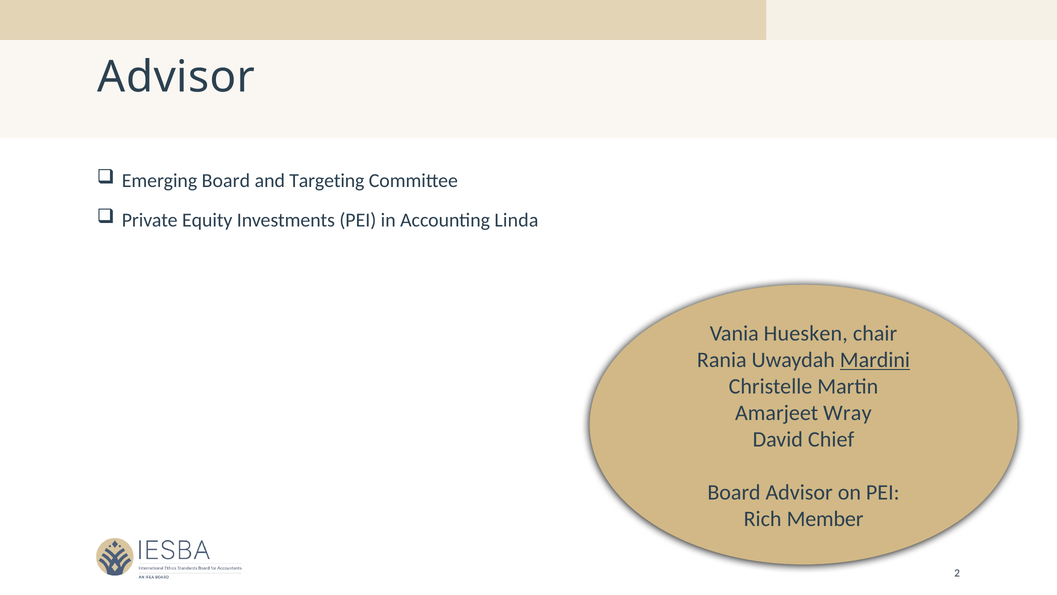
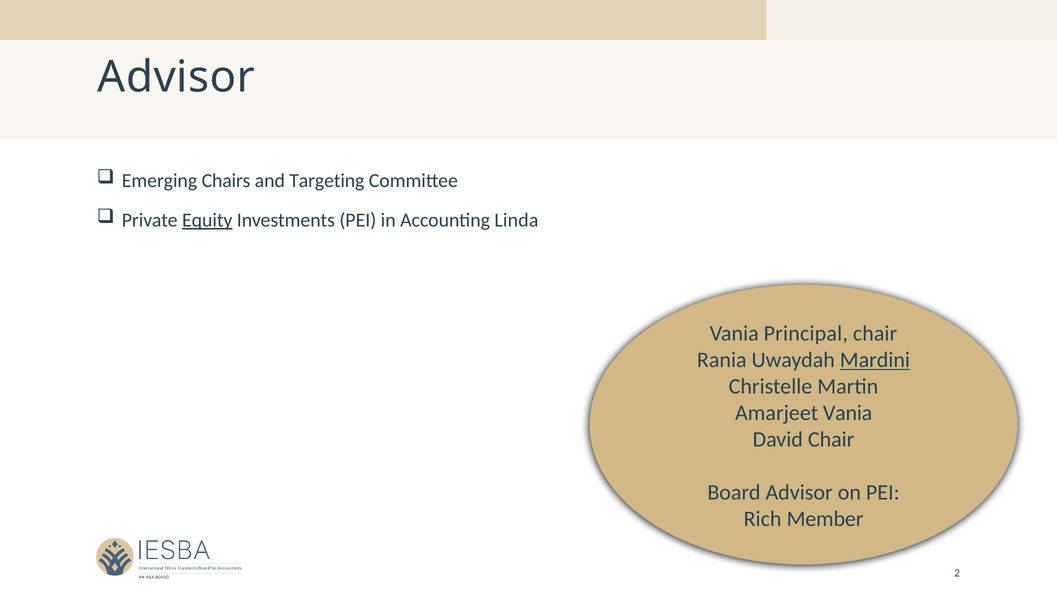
Emerging Board: Board -> Chairs (226, 180)
Equity underline: none -> present (207, 220)
Huesken: Huesken -> Principal (806, 333)
Amarjeet Wray: Wray -> Vania (848, 413)
David Chief: Chief -> Chair (831, 439)
